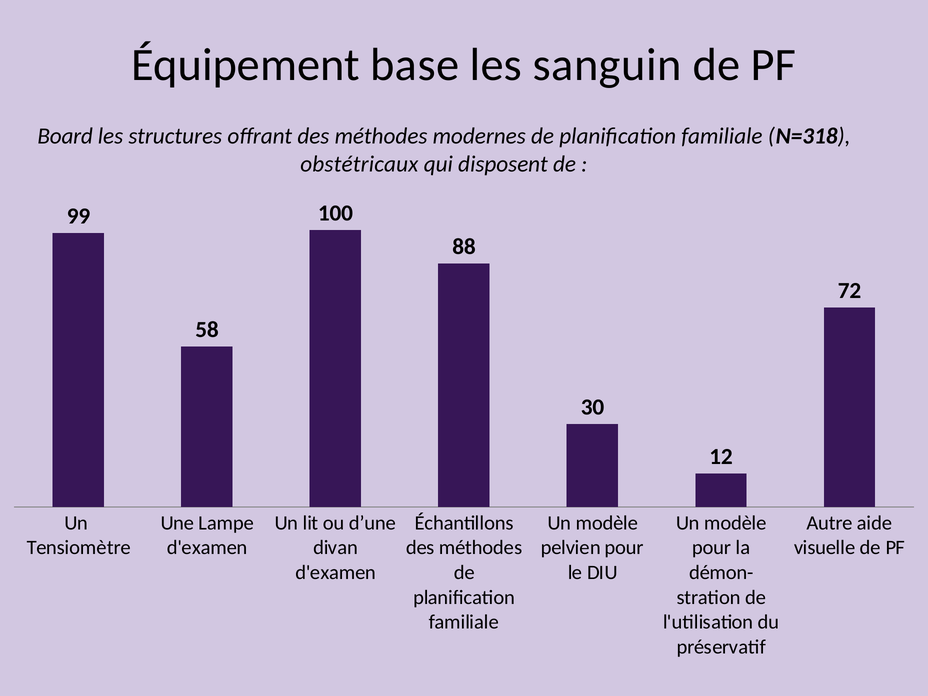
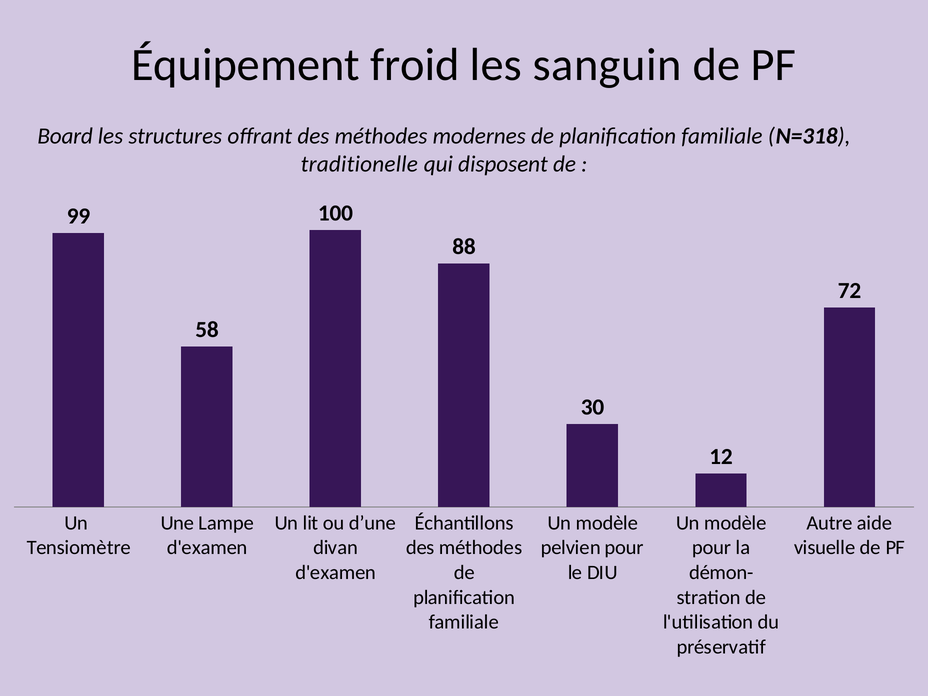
base: base -> froid (415, 65)
obstétricaux: obstétricaux -> traditionelle (359, 164)
